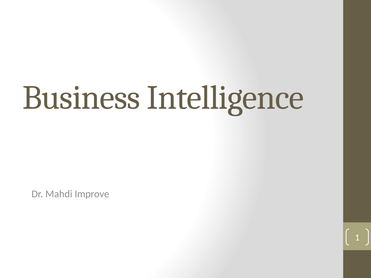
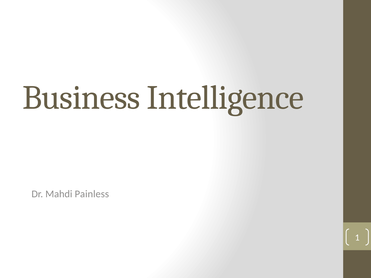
Improve: Improve -> Painless (92, 194)
